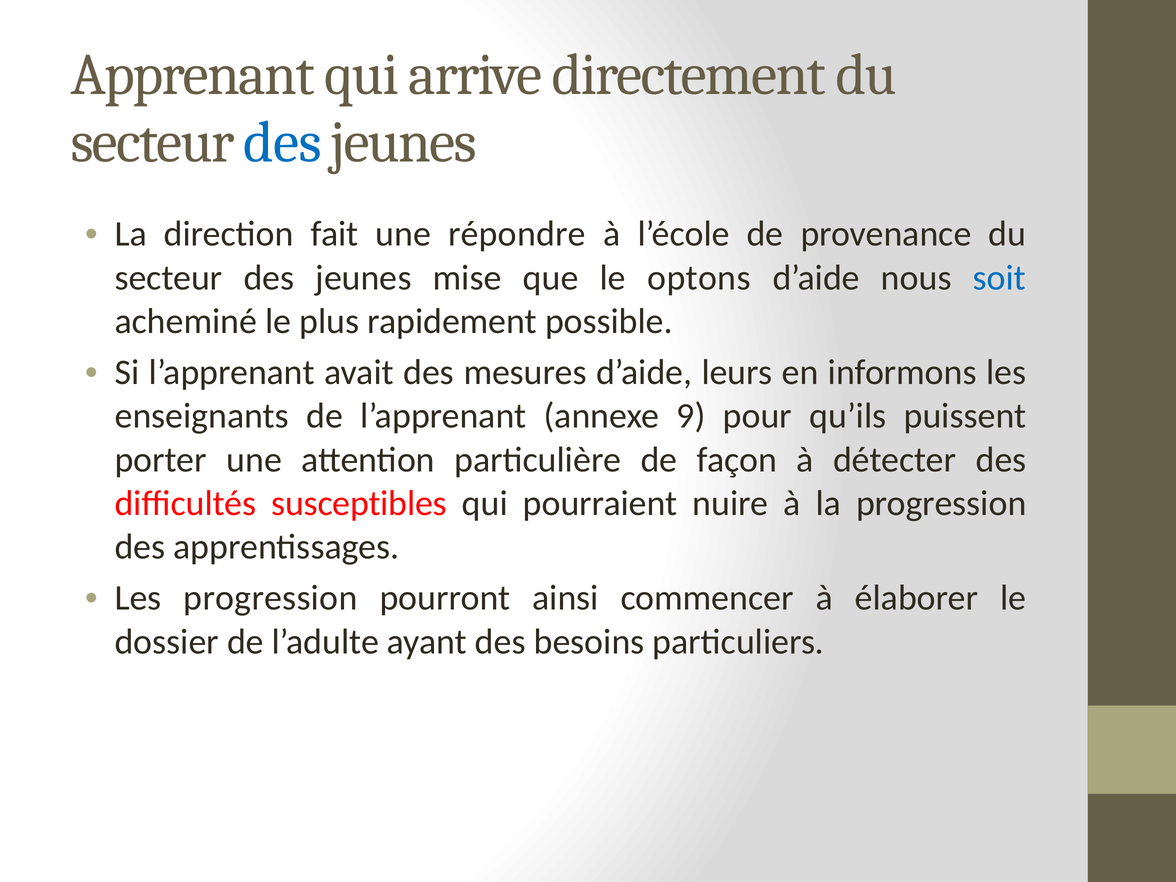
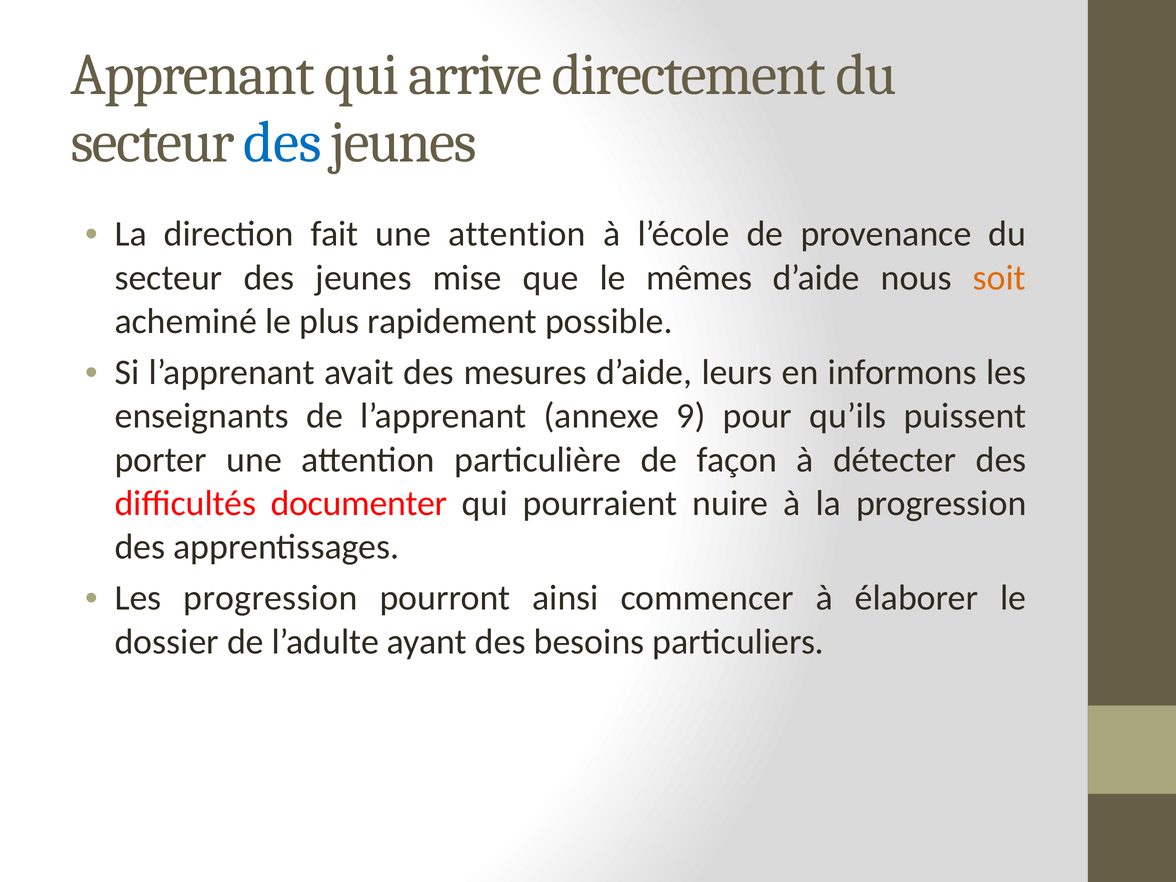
fait une répondre: répondre -> attention (517, 234)
optons: optons -> mêmes (699, 278)
soit colour: blue -> orange (999, 278)
susceptibles: susceptibles -> documenter (359, 503)
